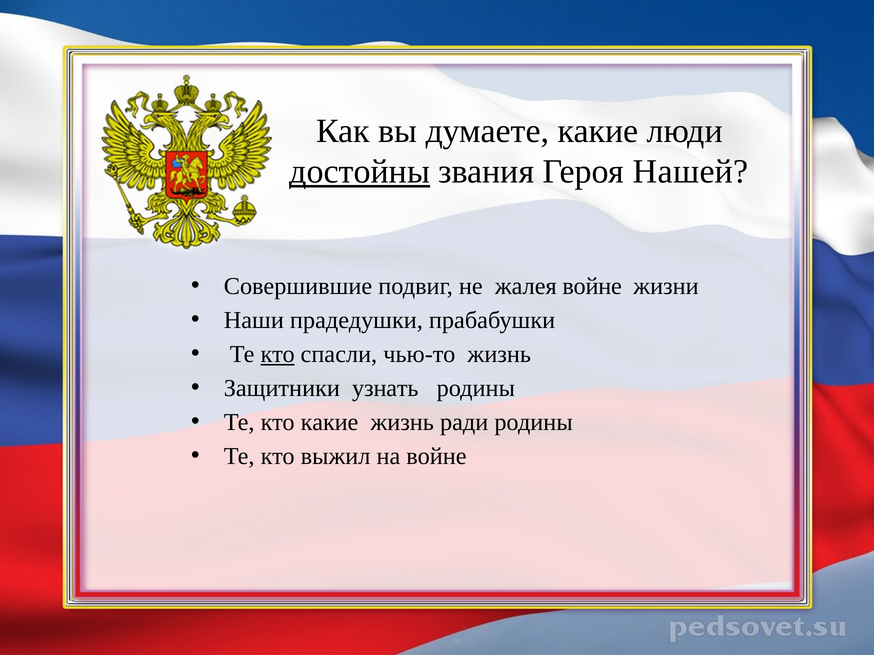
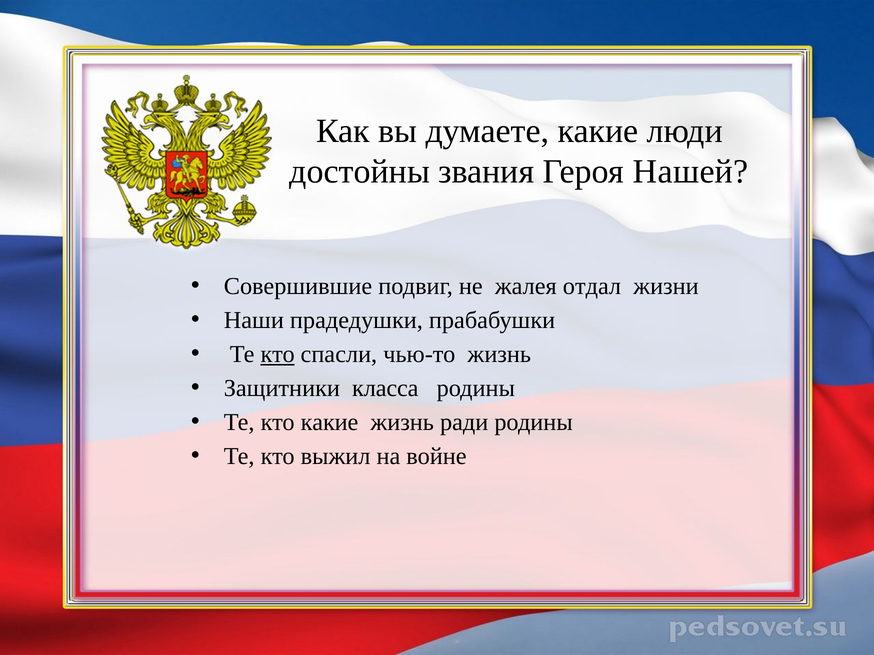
достойны underline: present -> none (360, 172)
жалея войне: войне -> отдал (592, 286)
узнать: узнать -> класса (385, 388)
